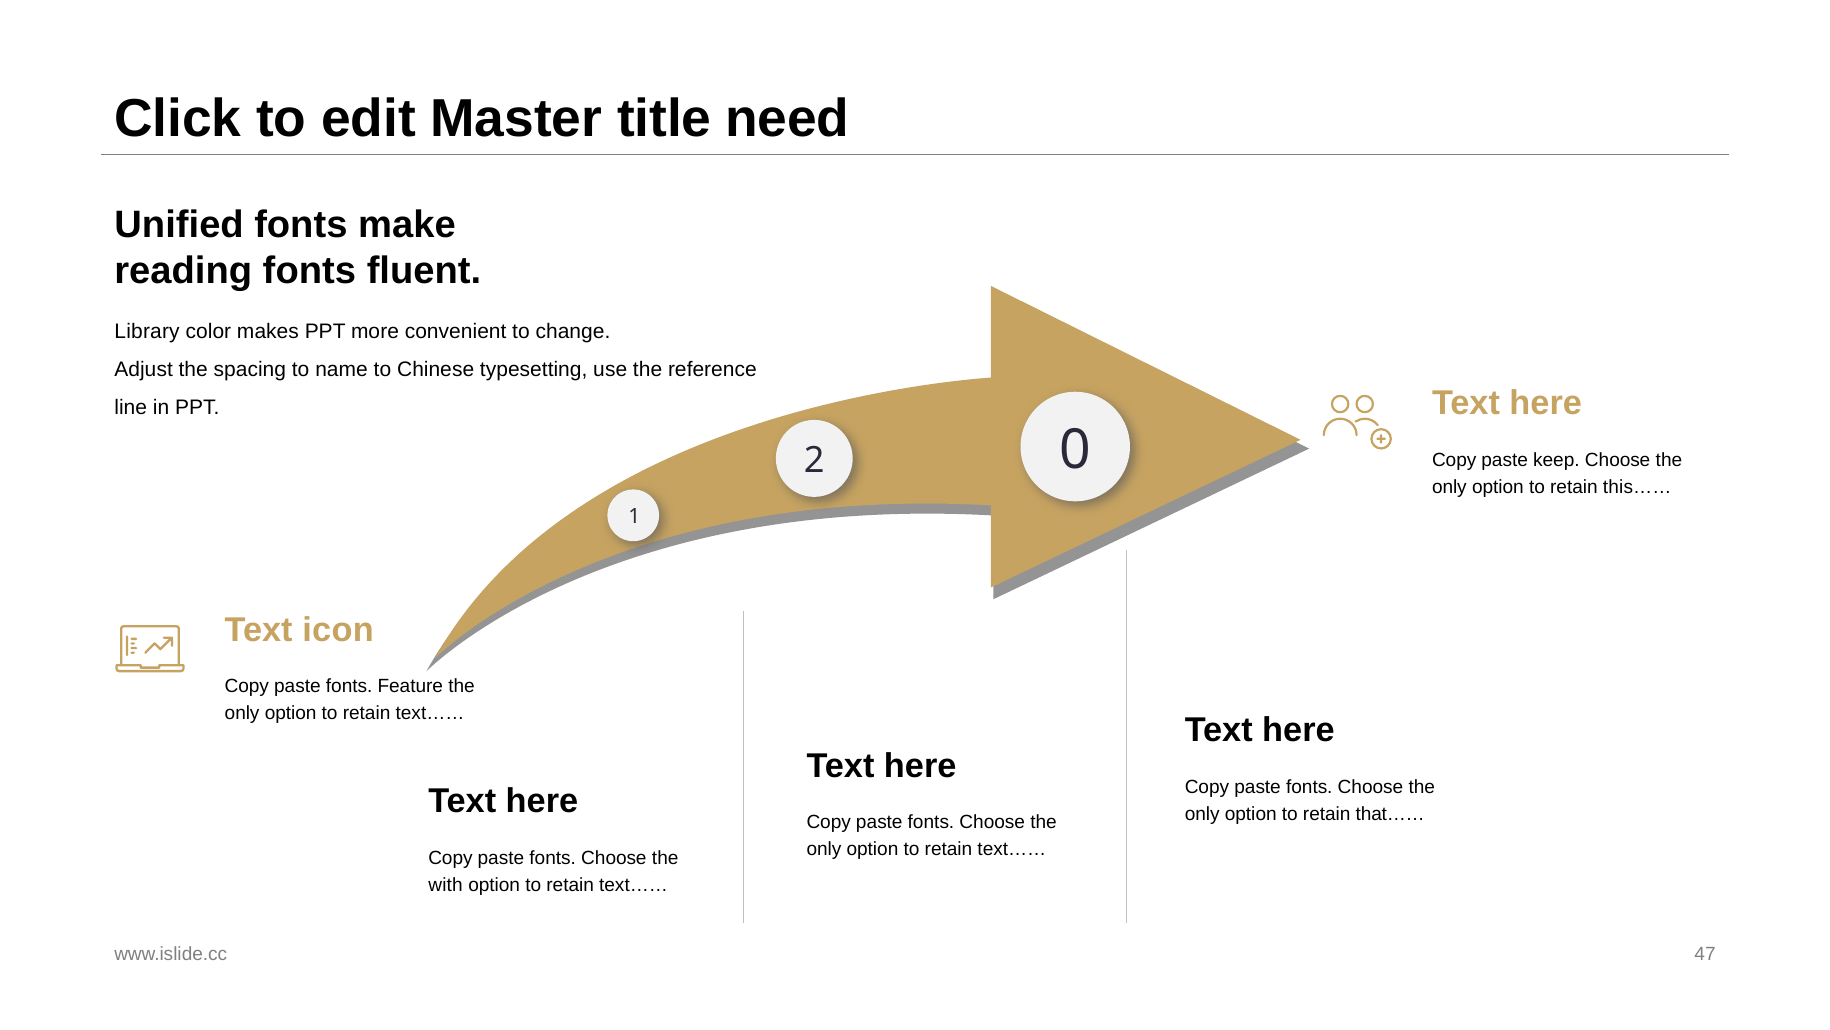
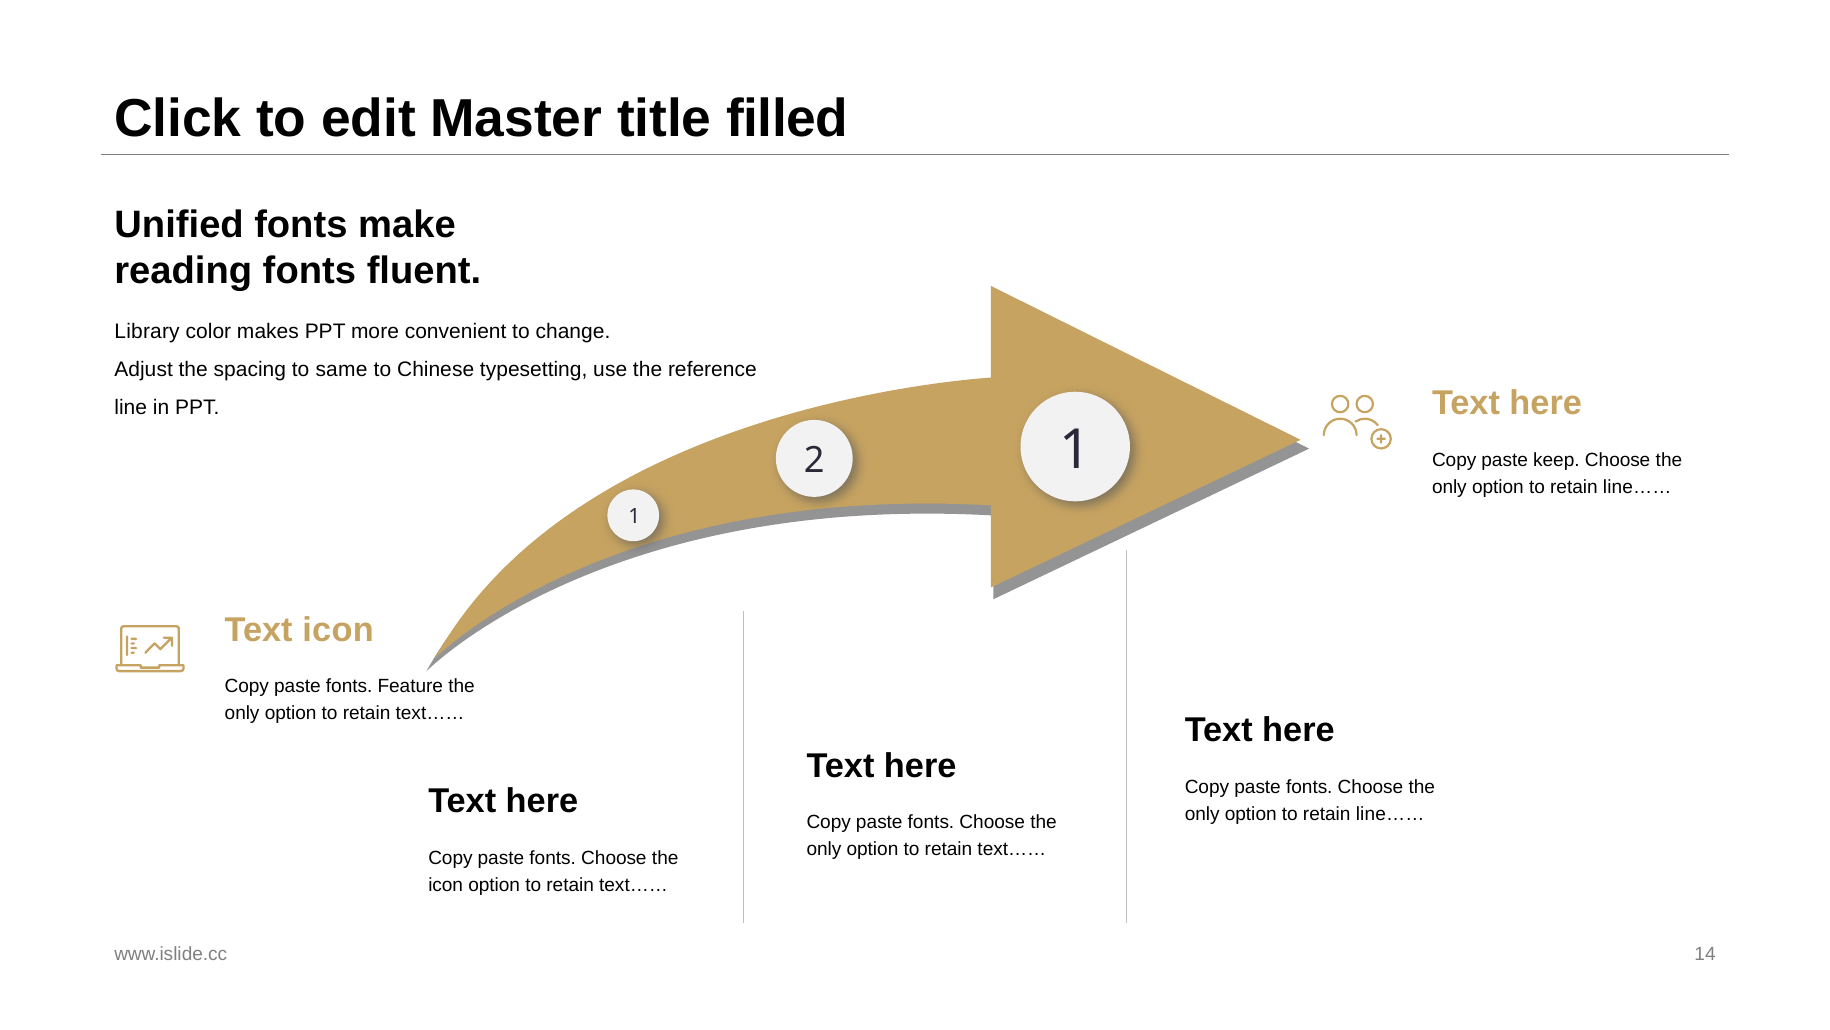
need: need -> filled (787, 118)
name: name -> same (341, 369)
2 0: 0 -> 1 (1075, 450)
this……: this…… -> line…… (1637, 487)
that……: that…… -> line…… (1390, 814)
with: with -> icon (446, 885)
47: 47 -> 14 (1705, 953)
